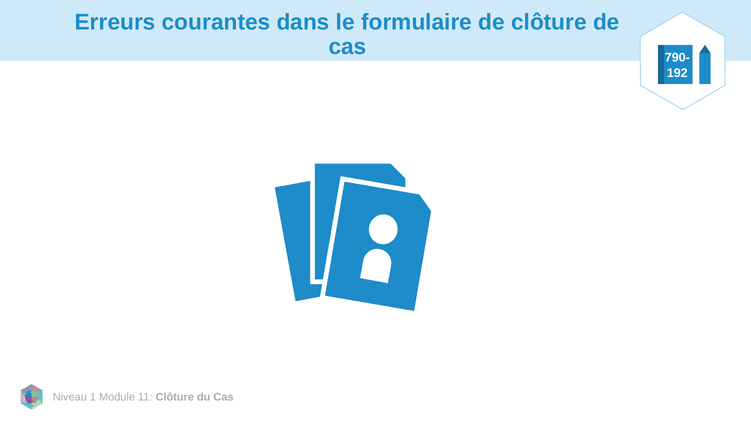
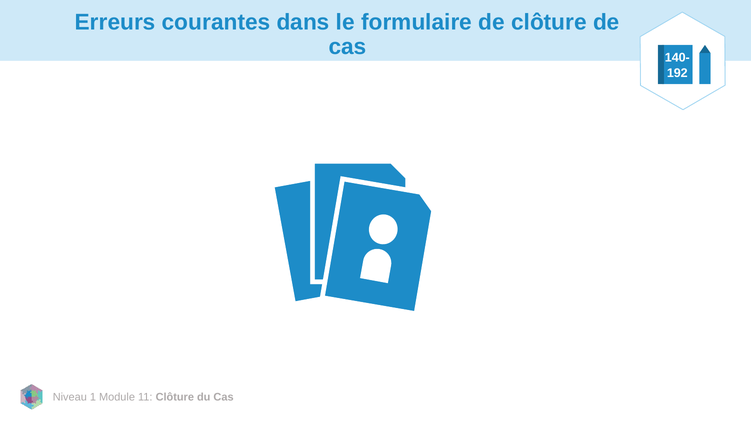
790-: 790- -> 140- (677, 58)
